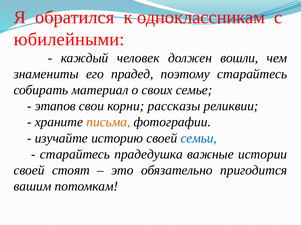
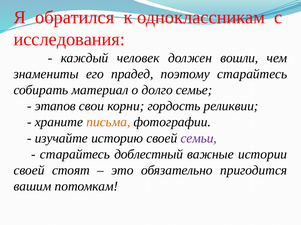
юбилейными: юбилейными -> исследования (69, 40)
своих: своих -> долго (157, 90)
рассказы: рассказы -> гордость (174, 106)
семьи colour: blue -> purple (199, 139)
прадедушка: прадедушка -> доблестный (149, 155)
